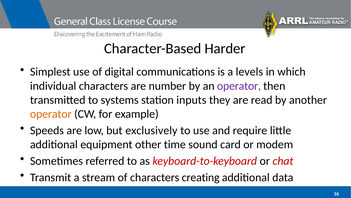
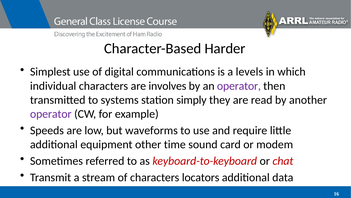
number: number -> involves (167, 86)
inputs: inputs -> simply (192, 100)
operator colour: orange -> purple (51, 114)
exclusively: exclusively -> waveforms (151, 130)
creating: creating -> locators (201, 177)
